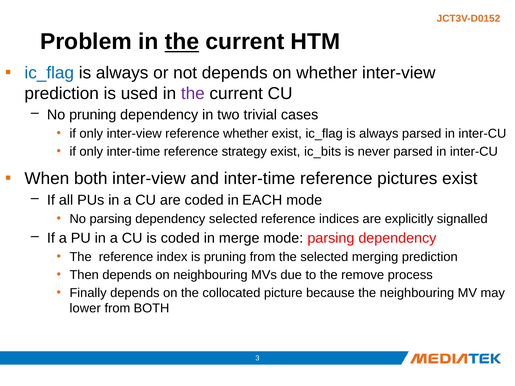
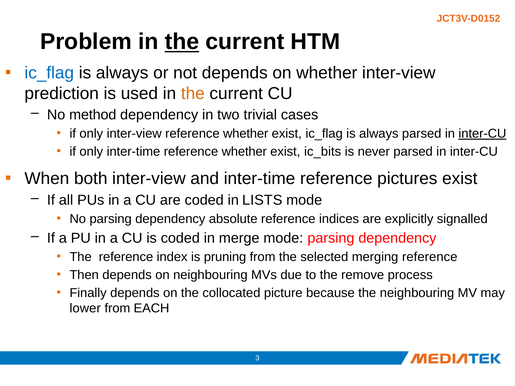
the colour: purple -> orange (193, 93)
No pruning: pruning -> method (93, 115)
inter-CU underline: none -> present (482, 134)
inter-time reference strategy: strategy -> whether (244, 152)
EACH: EACH -> LISTS (262, 200)
dependency selected: selected -> absolute (233, 219)
merging prediction: prediction -> reference (430, 257)
from BOTH: BOTH -> EACH (151, 309)
